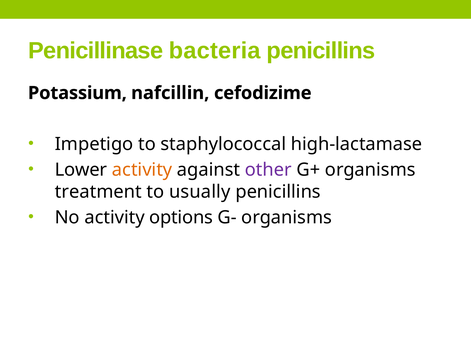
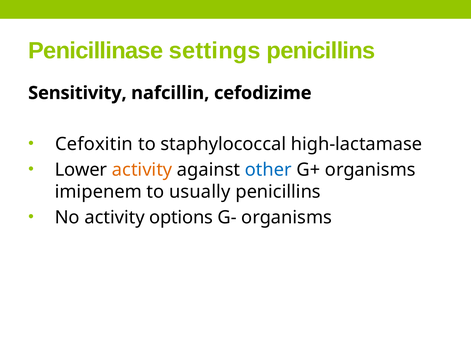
bacteria: bacteria -> settings (215, 51)
Potassium: Potassium -> Sensitivity (77, 93)
Impetigo: Impetigo -> Cefoxitin (94, 144)
other colour: purple -> blue (268, 170)
treatment: treatment -> imipenem (98, 192)
